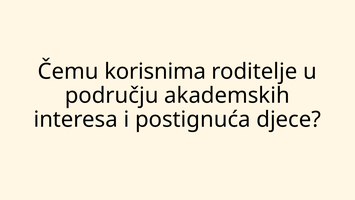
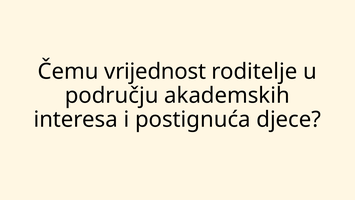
korisnima: korisnima -> vrijednost (155, 71)
